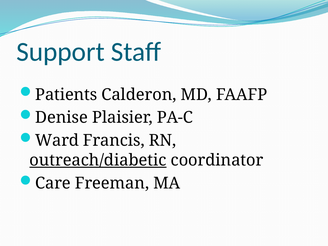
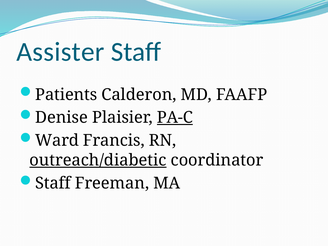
Support: Support -> Assister (60, 52)
PA-C underline: none -> present (175, 118)
Care: Care -> Staff (53, 183)
